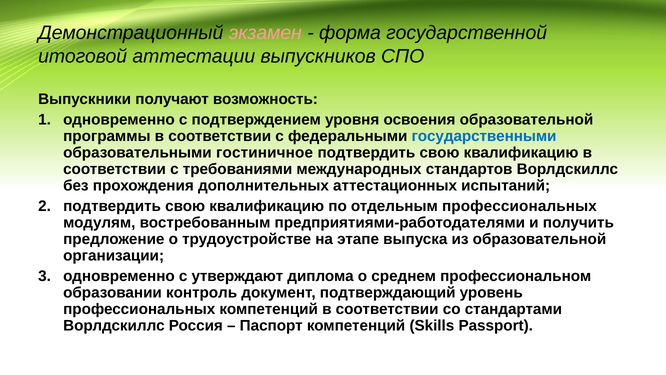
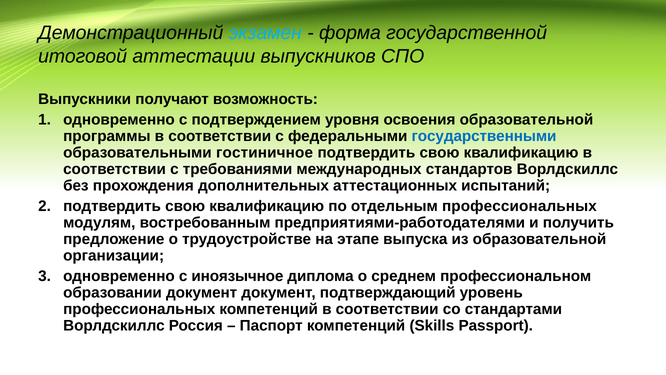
экзамен colour: pink -> light blue (265, 33)
утверждают: утверждают -> иноязычное (237, 276)
образовании контроль: контроль -> документ (202, 292)
